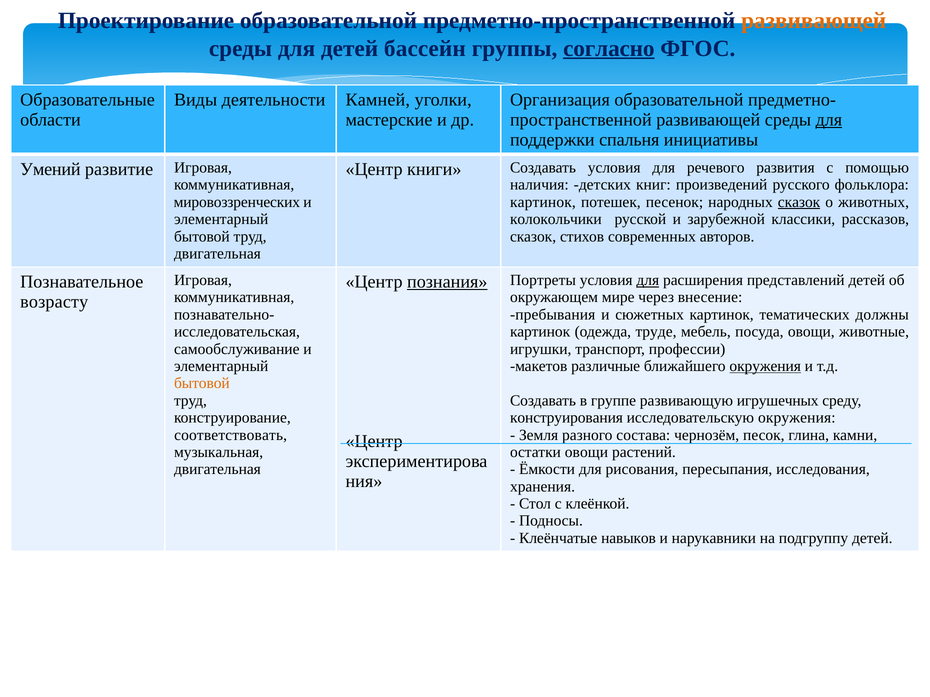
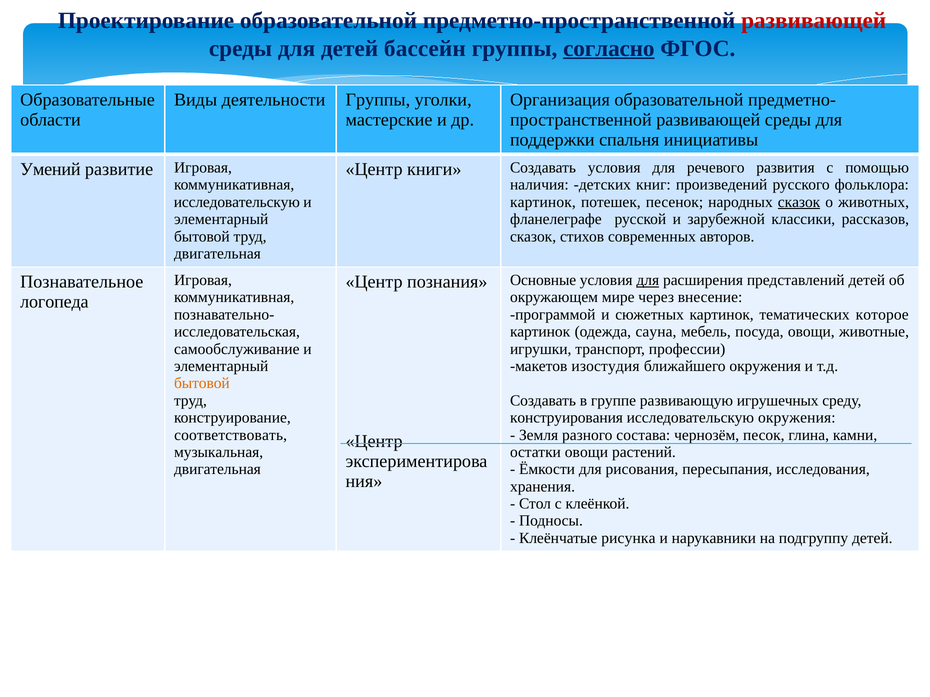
развивающей colour: orange -> red (814, 21)
деятельности Камней: Камней -> Группы (378, 100)
для underline: present -> none (829, 120)
мировоззренческих: мировоззренческих -> исследовательскую (237, 202)
колокольчики: колокольчики -> фланелеграфе (556, 219)
Портреты: Портреты -> Основные (543, 280)
познания underline: present -> none (447, 282)
возрасту: возрасту -> логопеда (54, 302)
пребывания: пребывания -> программой (553, 315)
должны: должны -> которое (882, 315)
труде: труде -> сауна (656, 332)
различные: различные -> изостудия (605, 366)
окружения underline: present -> none (765, 366)
навыков: навыков -> рисунка (628, 538)
